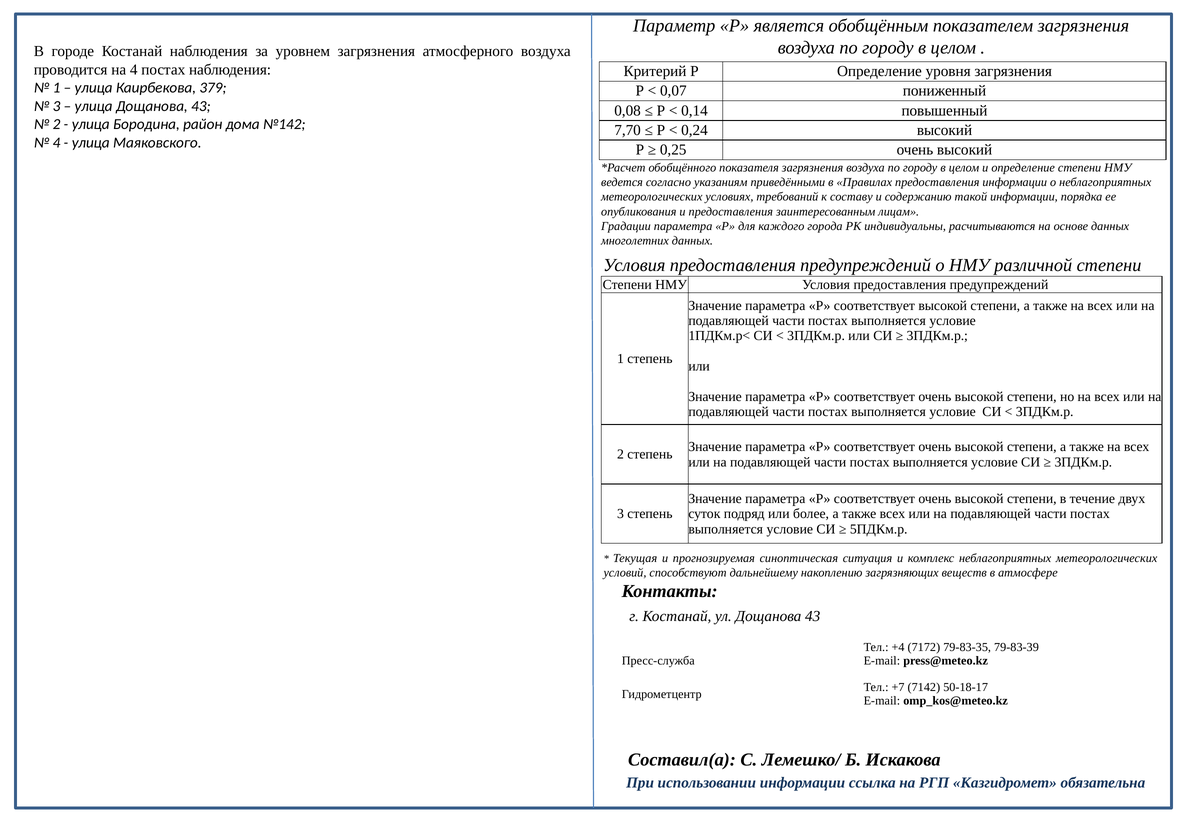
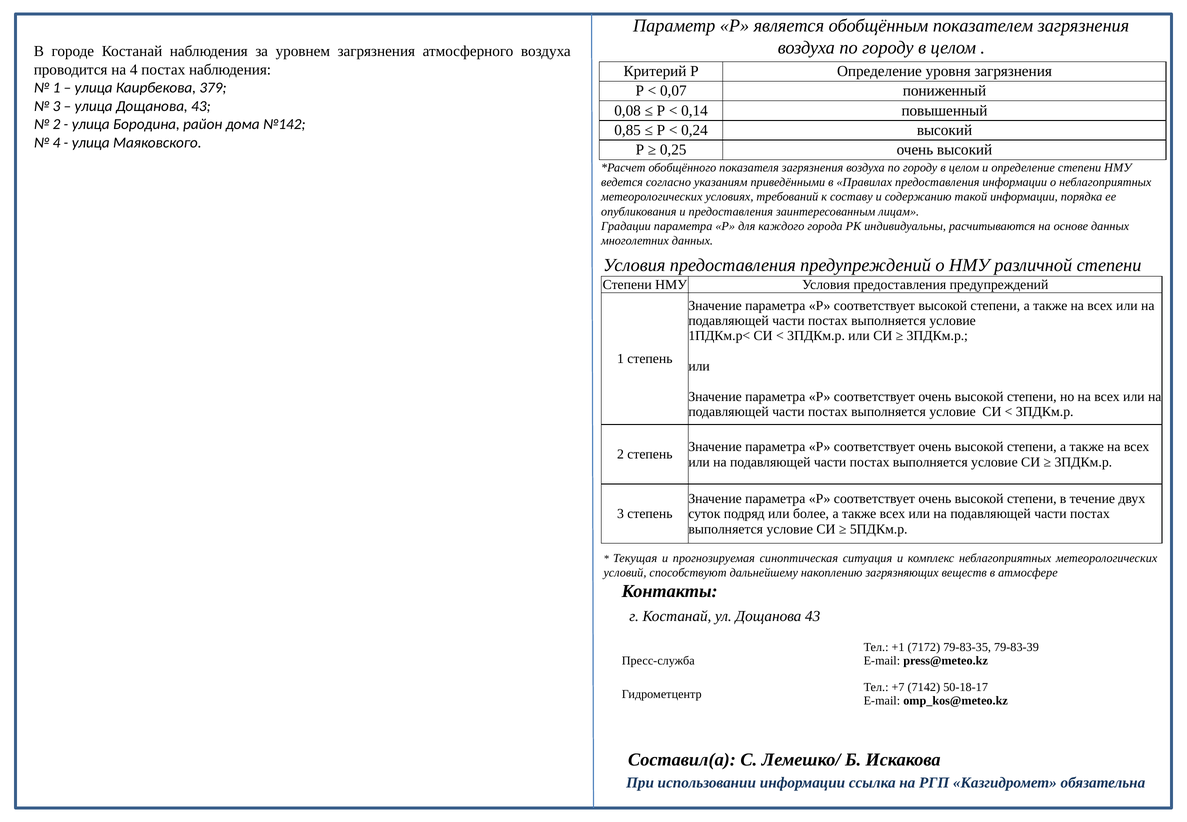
7,70: 7,70 -> 0,85 (628, 130)
+4: +4 -> +1 (898, 647)
